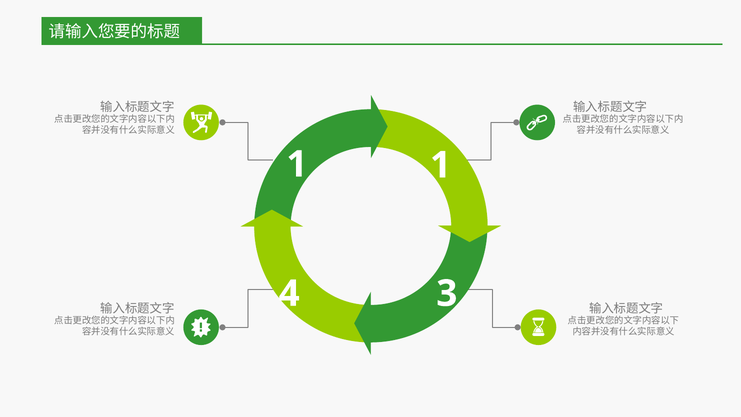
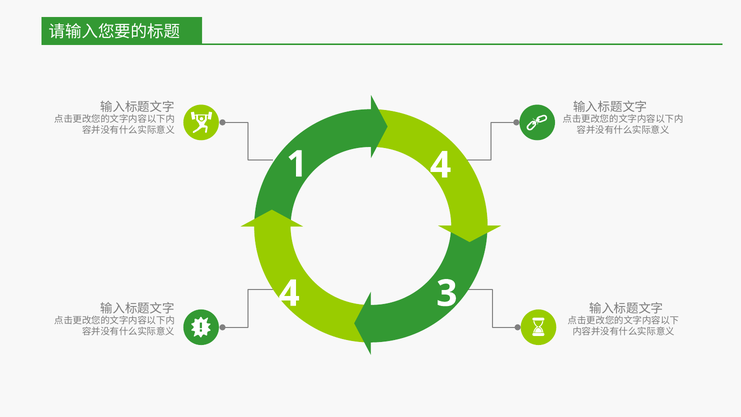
1 1: 1 -> 4 (441, 165)
